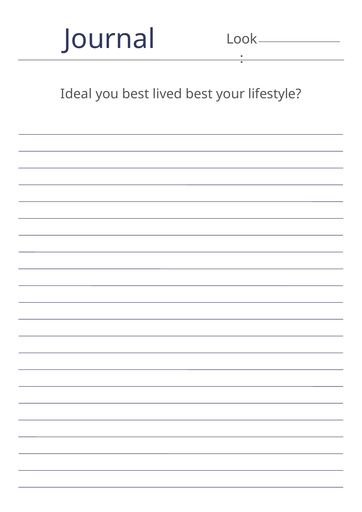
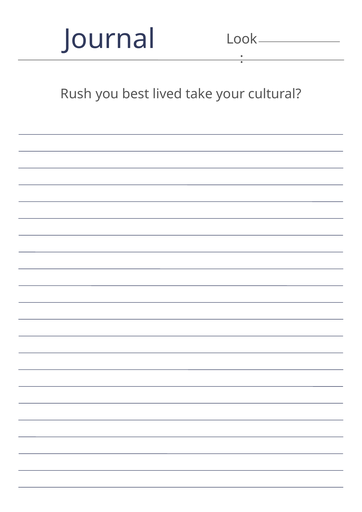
Ideal: Ideal -> Rush (76, 94)
lived best: best -> take (199, 94)
lifestyle: lifestyle -> cultural (275, 94)
